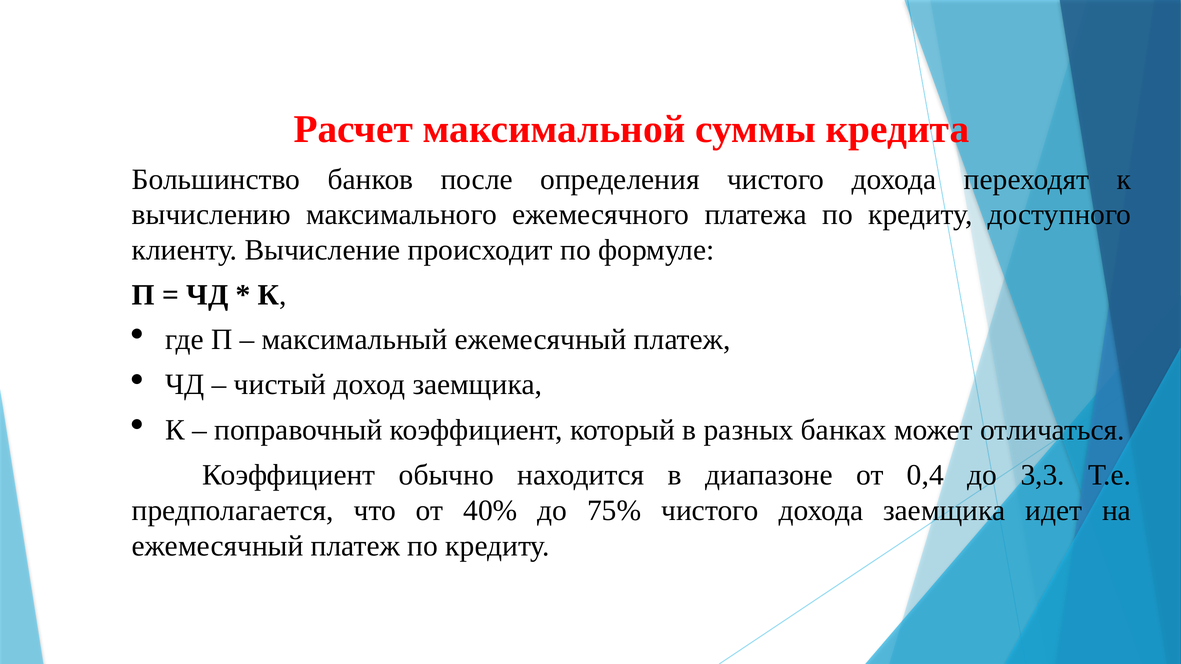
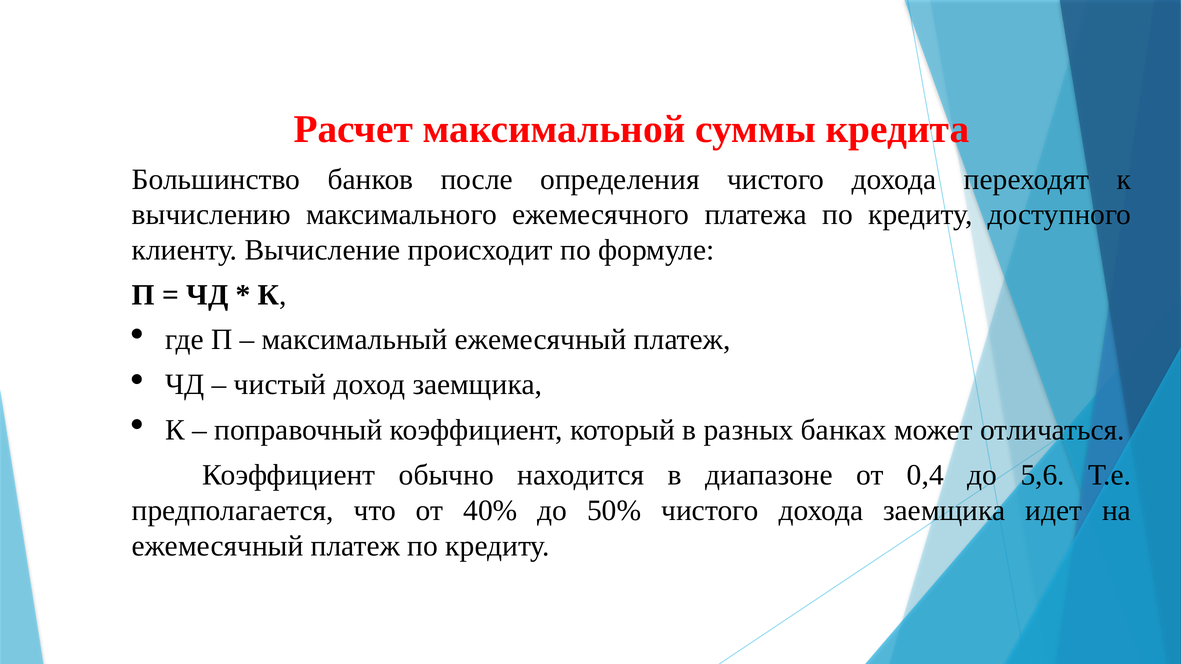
3,3: 3,3 -> 5,6 (1043, 475)
75%: 75% -> 50% (614, 511)
